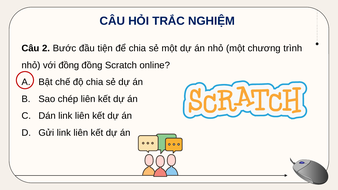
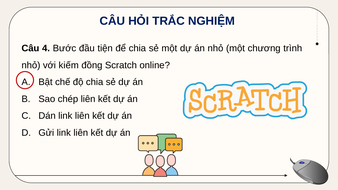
2: 2 -> 4 (46, 48)
với đồng: đồng -> kiếm (69, 65)
